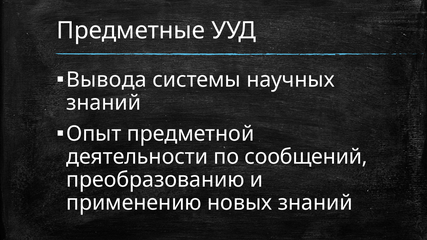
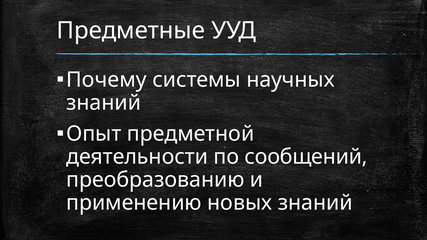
Вывода: Вывода -> Почему (106, 80)
